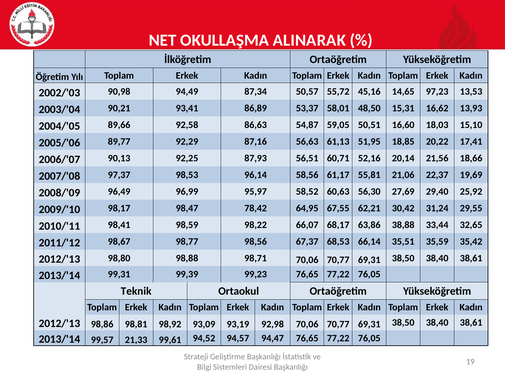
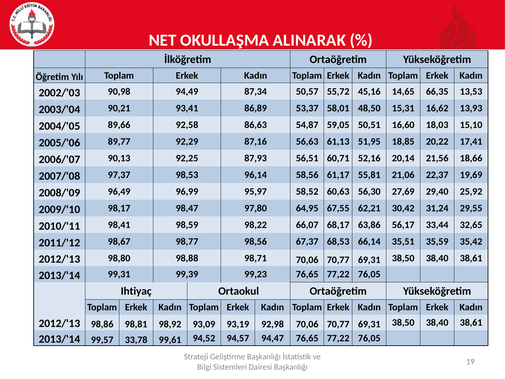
97,23: 97,23 -> 66,35 (437, 92)
78,42: 78,42 -> 97,80 (256, 208)
38,88: 38,88 -> 56,17 (403, 225)
Teknik: Teknik -> Ihtiyaç (136, 291)
21,33: 21,33 -> 33,78 (136, 340)
